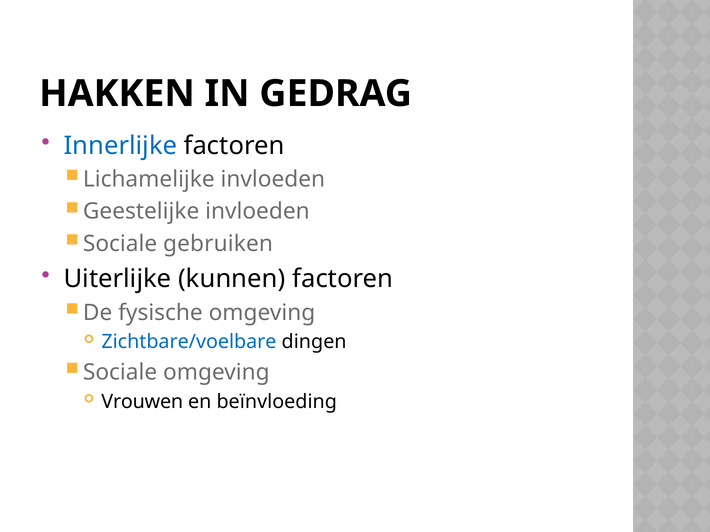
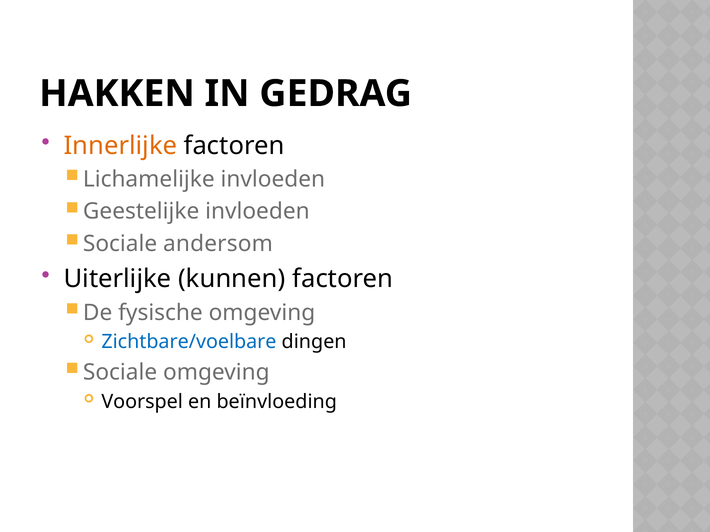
Innerlijke colour: blue -> orange (120, 146)
gebruiken: gebruiken -> andersom (218, 244)
Vrouwen: Vrouwen -> Voorspel (142, 402)
